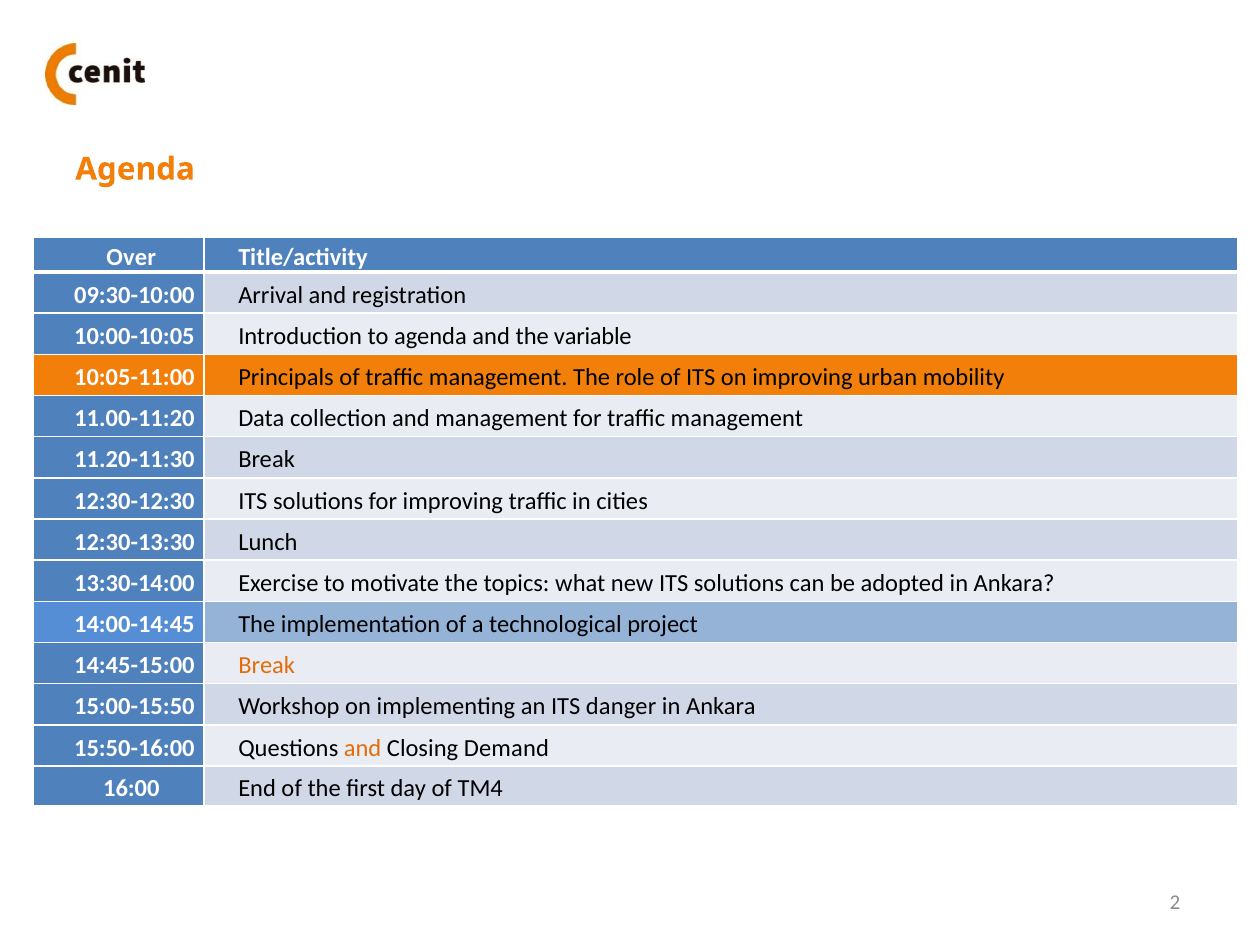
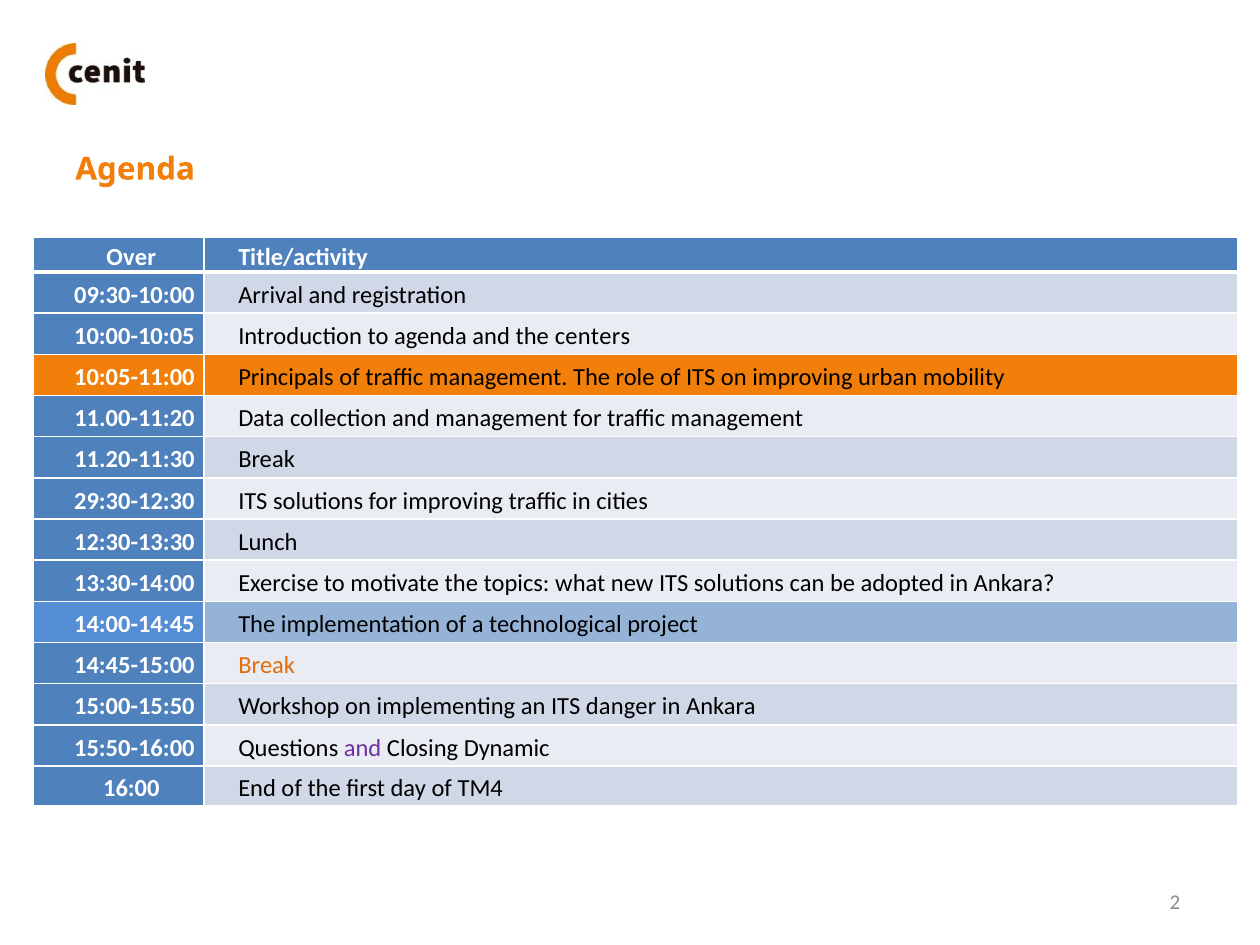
variable: variable -> centers (593, 336)
12:30-12:30: 12:30-12:30 -> 29:30-12:30 (134, 501)
and colour: orange -> purple (363, 748)
Demand: Demand -> Dynamic (507, 748)
